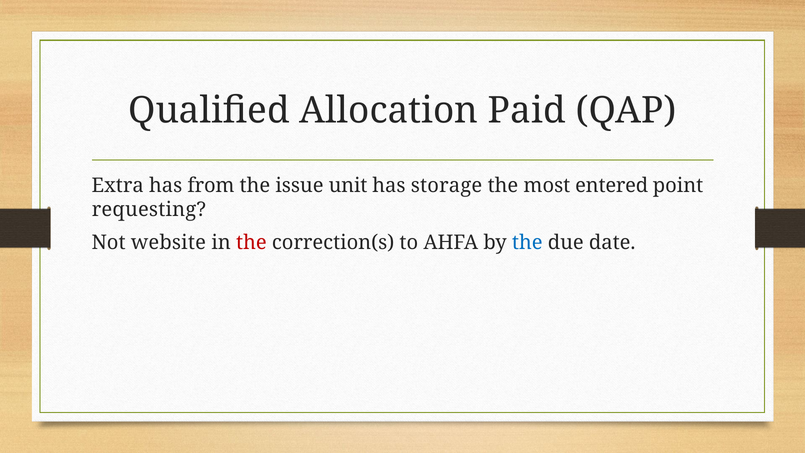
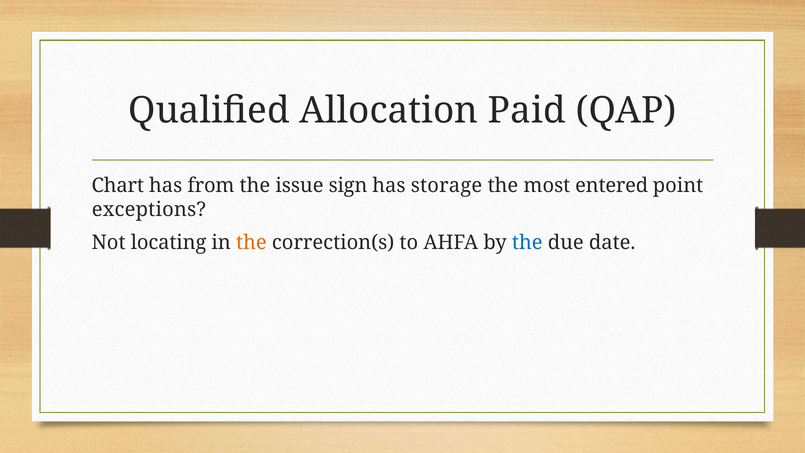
Extra: Extra -> Chart (118, 185)
unit: unit -> sign (348, 185)
requesting: requesting -> exceptions (149, 209)
website: website -> locating (169, 243)
the colour: red -> orange (251, 243)
